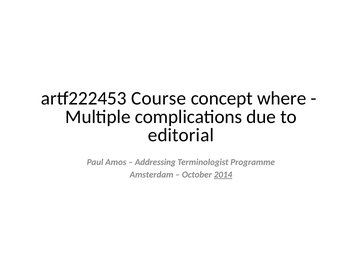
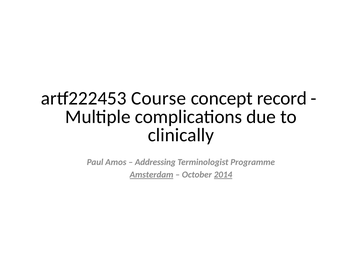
where: where -> record (282, 98)
editorial: editorial -> clinically (181, 135)
Amsterdam underline: none -> present (151, 174)
